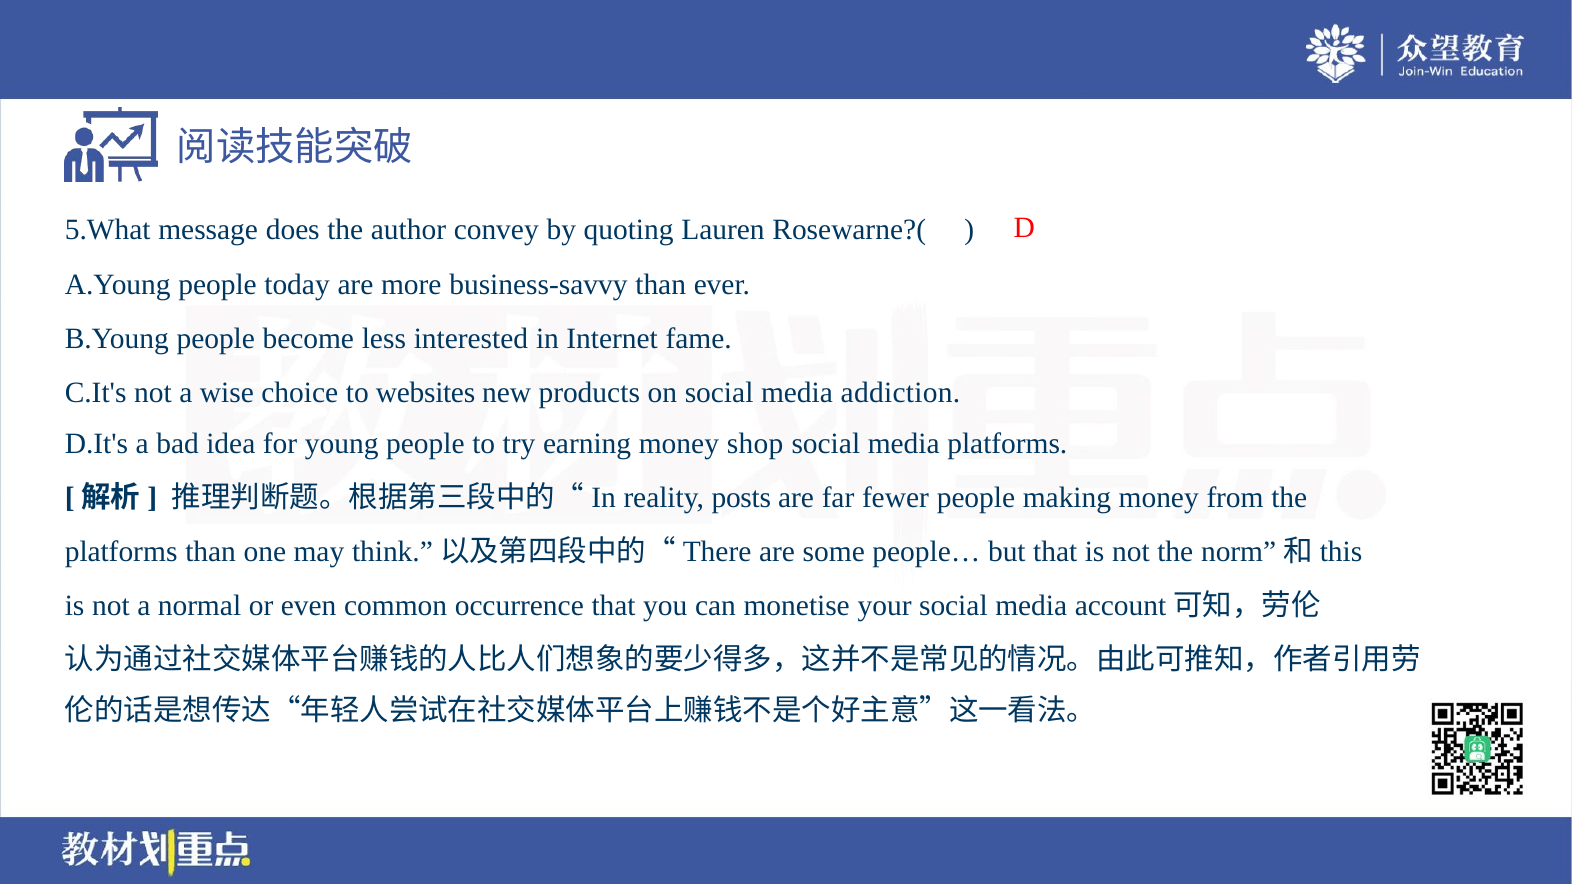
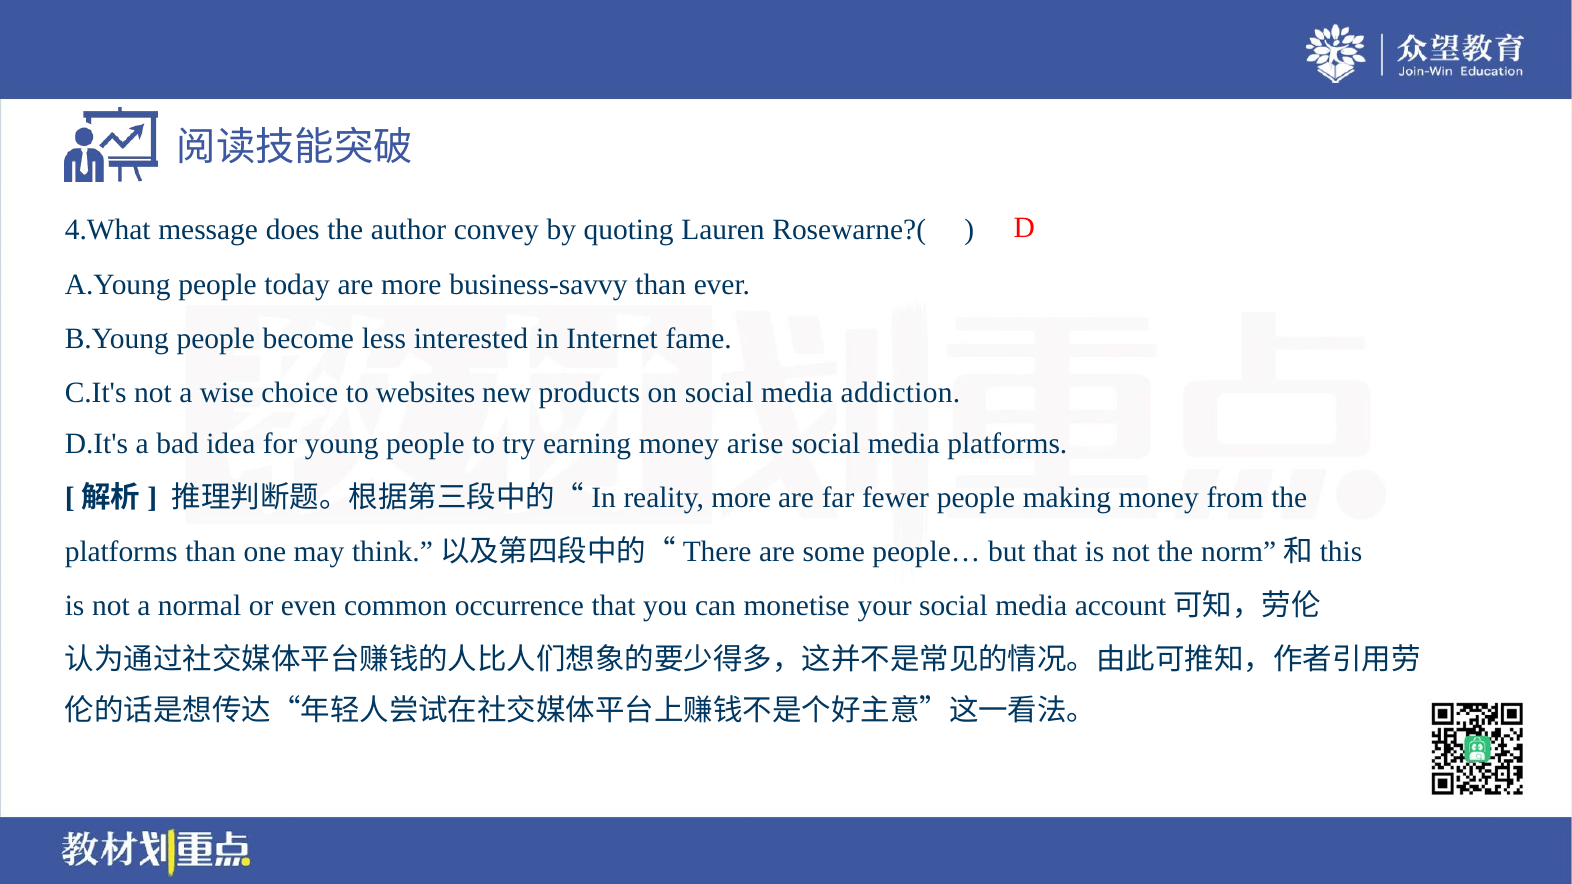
5.What: 5.What -> 4.What (108, 230)
shop: shop -> arise (755, 444)
reality posts: posts -> more (741, 498)
